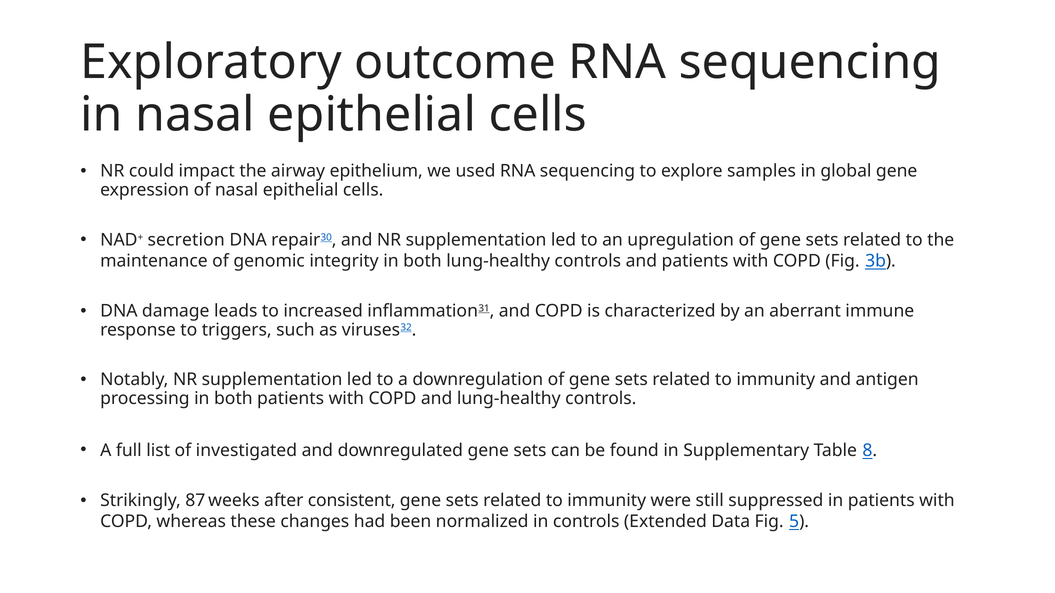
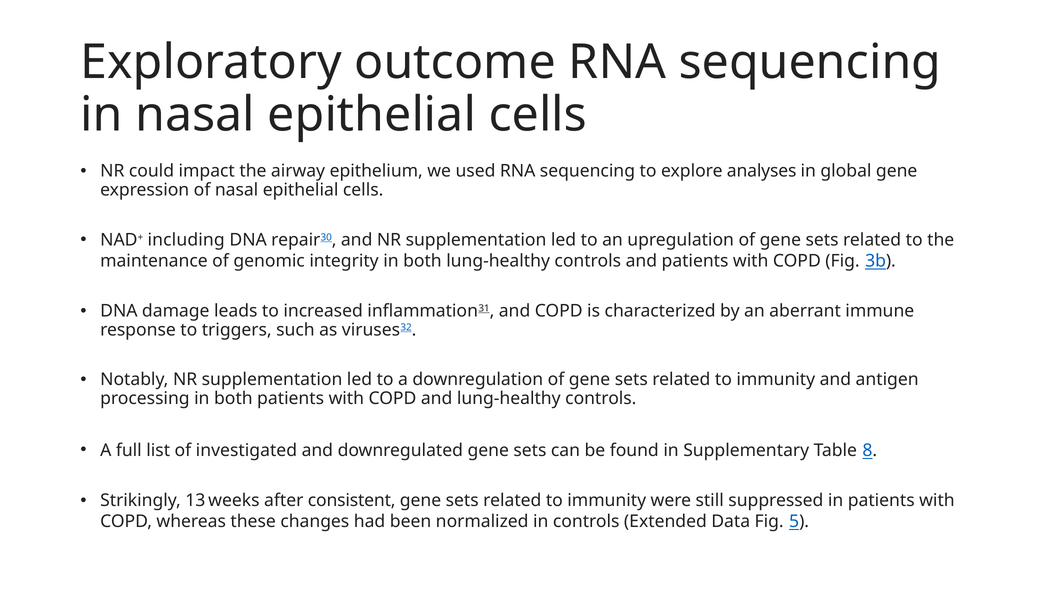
samples: samples -> analyses (762, 171)
secretion: secretion -> including (186, 240)
87: 87 -> 13 (195, 501)
